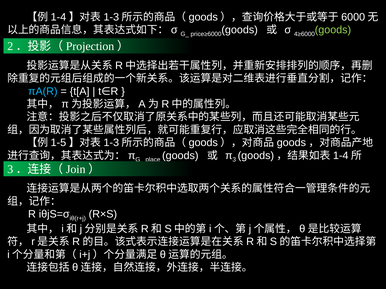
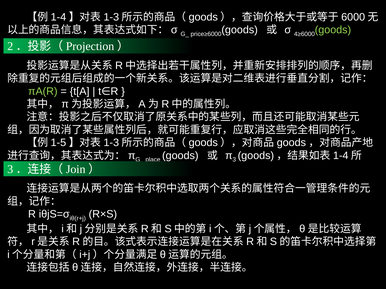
πA(R colour: light blue -> light green (43, 91)
